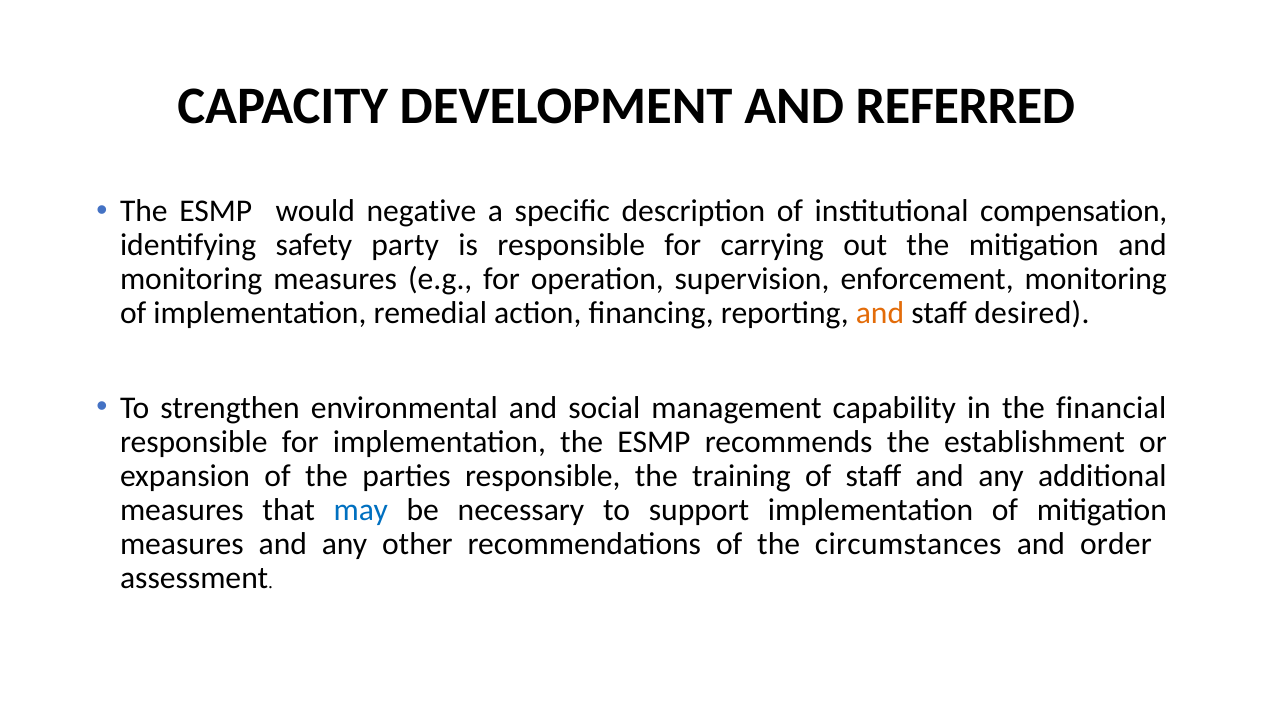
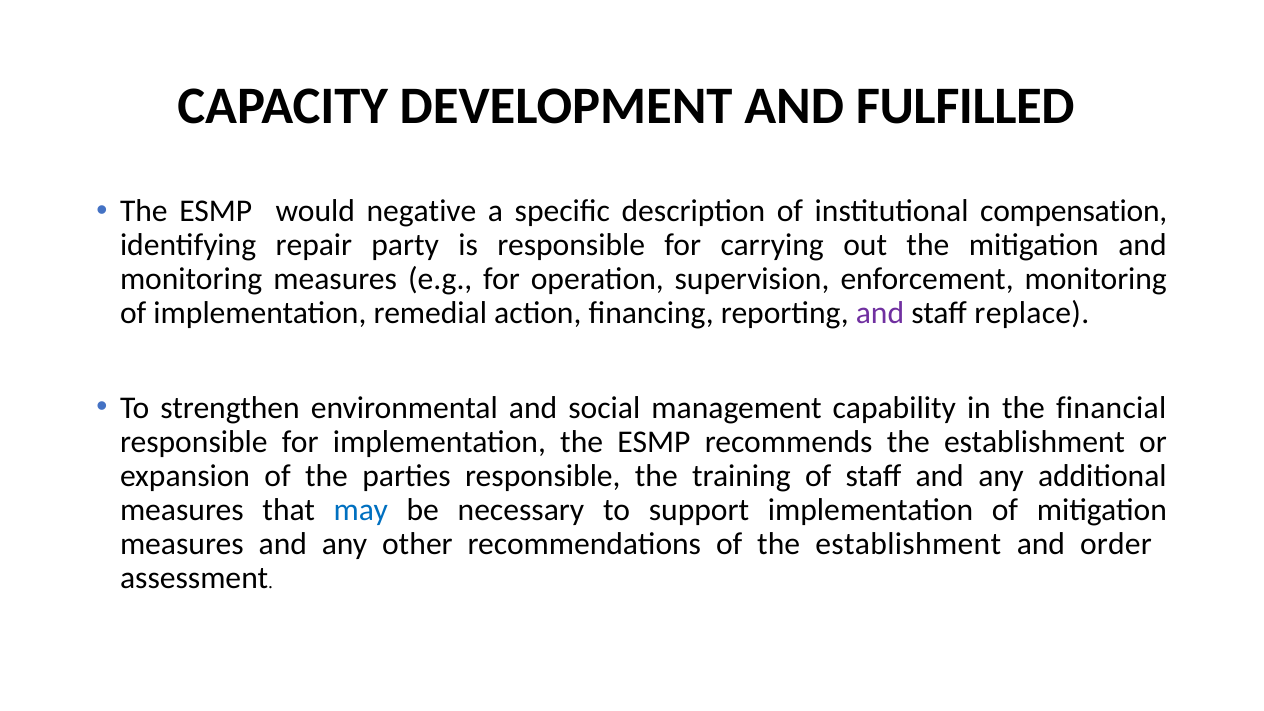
REFERRED: REFERRED -> FULFILLED (965, 106)
safety: safety -> repair (314, 245)
and colour: orange -> purple (880, 313)
desired: desired -> replace (1032, 313)
of the circumstances: circumstances -> establishment (908, 544)
